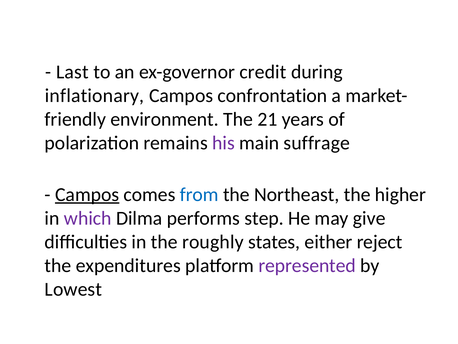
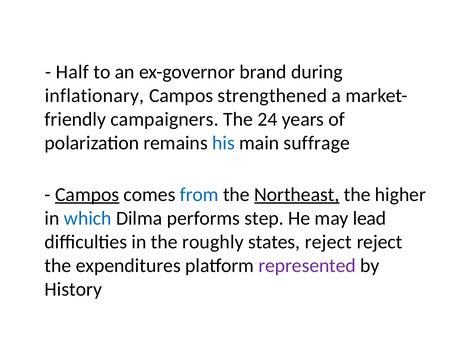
Last: Last -> Half (72, 72)
credit: credit -> brand (263, 72)
confrontation: confrontation -> strengthened (272, 96)
environment: environment -> campaigners (165, 119)
21: 21 -> 24 (267, 119)
his colour: purple -> blue (223, 143)
Northeast underline: none -> present (297, 194)
which colour: purple -> blue (88, 218)
give: give -> lead (369, 218)
states either: either -> reject (328, 242)
Lowest: Lowest -> History (73, 289)
